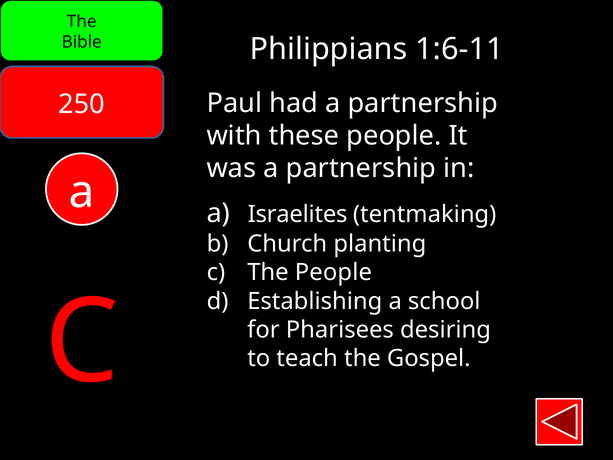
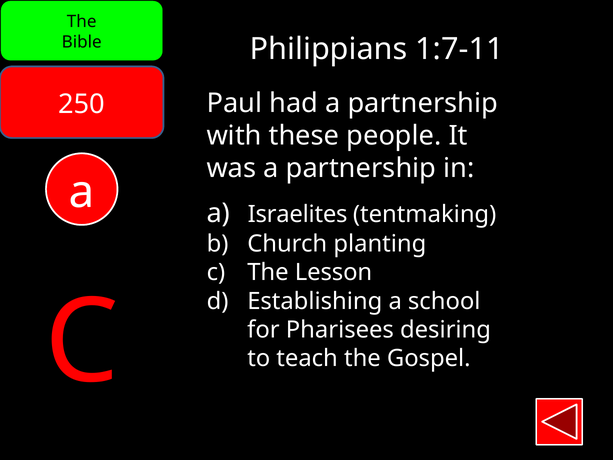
1:6-11: 1:6-11 -> 1:7-11 (459, 49)
The People: People -> Lesson (333, 272)
